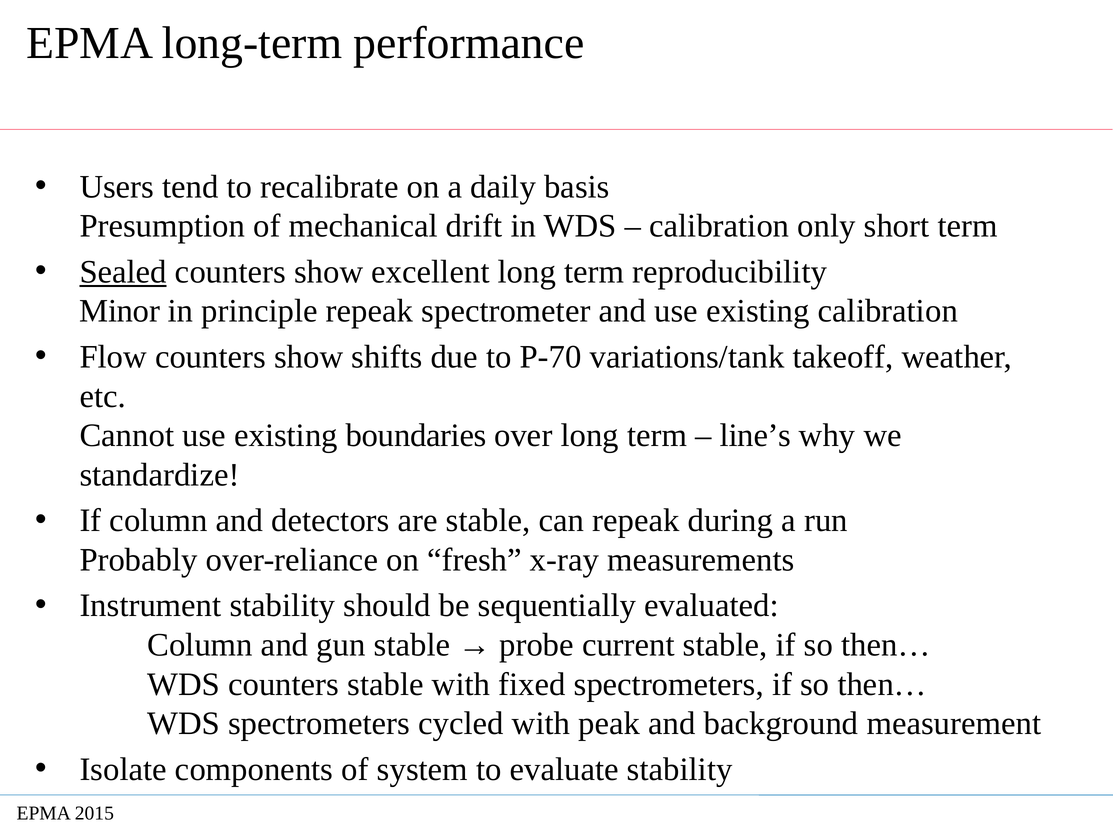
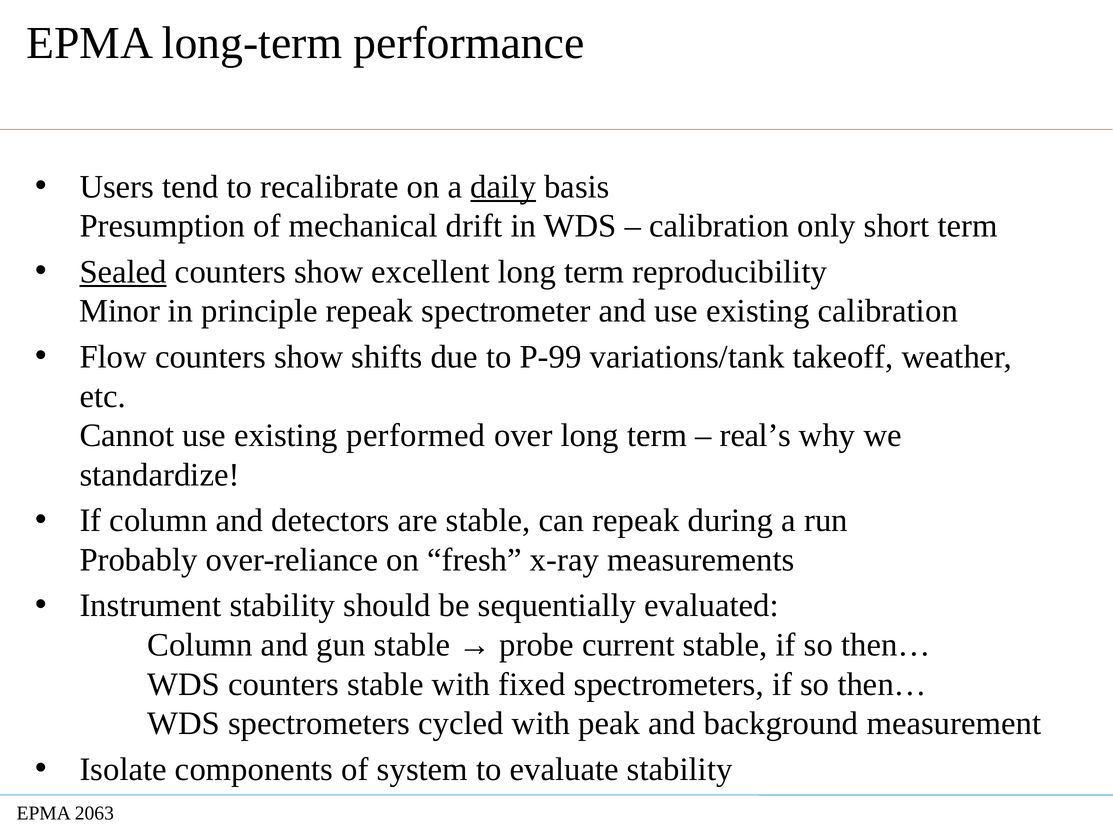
daily underline: none -> present (503, 187)
P-70: P-70 -> P-99 (551, 357)
boundaries: boundaries -> performed (416, 436)
line’s: line’s -> real’s (755, 436)
2015: 2015 -> 2063 (94, 814)
